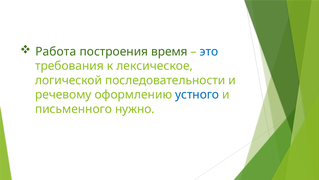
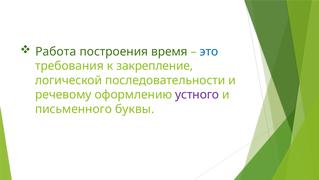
лексическое: лексическое -> закрепление (155, 66)
устного colour: blue -> purple (197, 94)
нужно: нужно -> буквы (135, 109)
